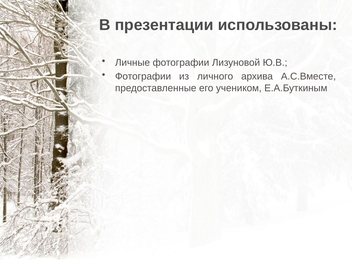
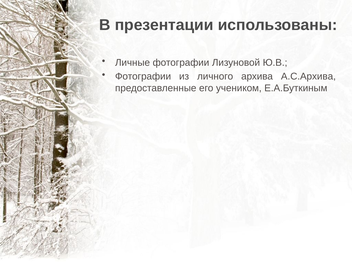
А.С.Вместе: А.С.Вместе -> А.С.Архива (308, 76)
